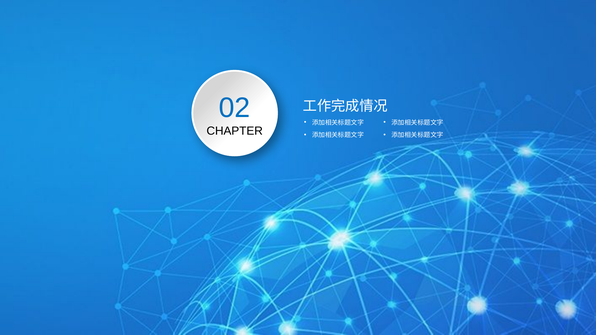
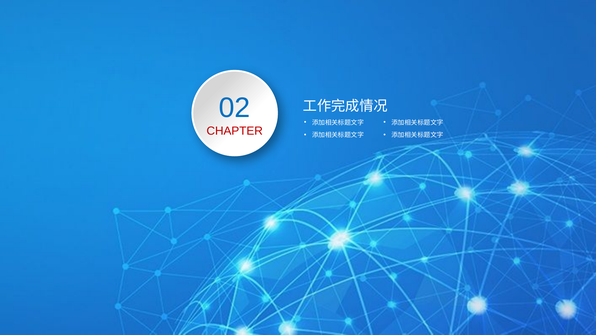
CHAPTER colour: black -> red (235, 131)
